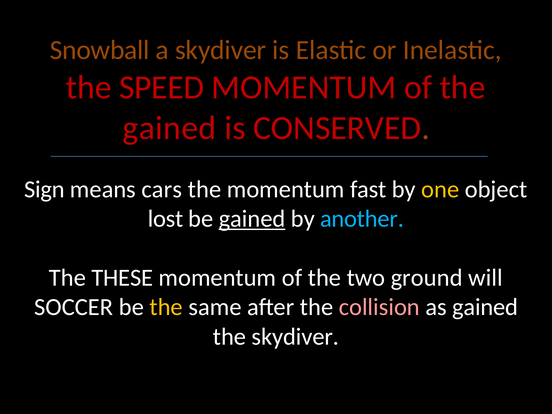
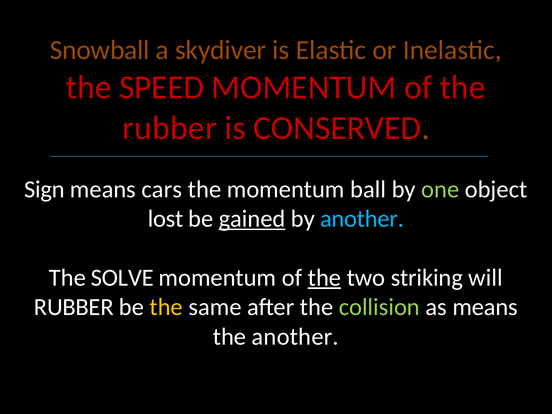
gained: gained -> rubber (169, 128)
fast: fast -> ball (368, 189)
one colour: yellow -> light green (440, 189)
THESE: THESE -> SOLVE (122, 278)
the underline: none -> present (324, 278)
ground: ground -> striking (427, 278)
SOCCER: SOCCER -> RUBBER (74, 307)
collision colour: pink -> light green (379, 307)
as gained: gained -> means (485, 307)
the skydiver: skydiver -> another (295, 337)
